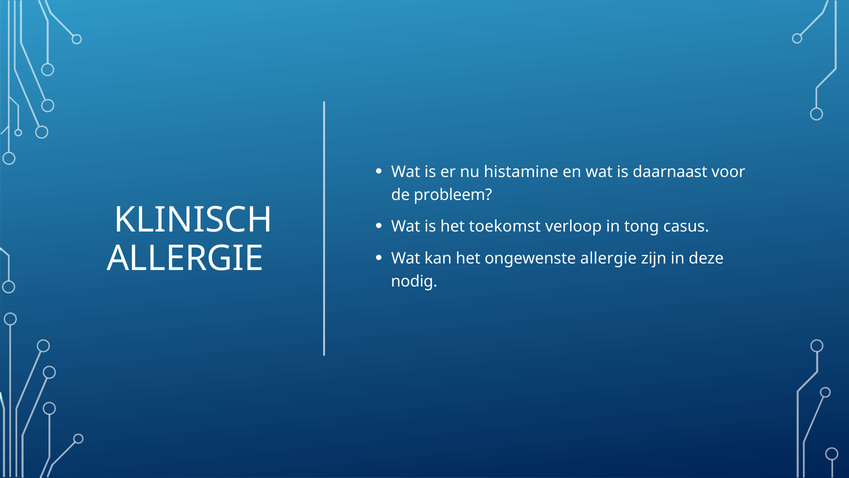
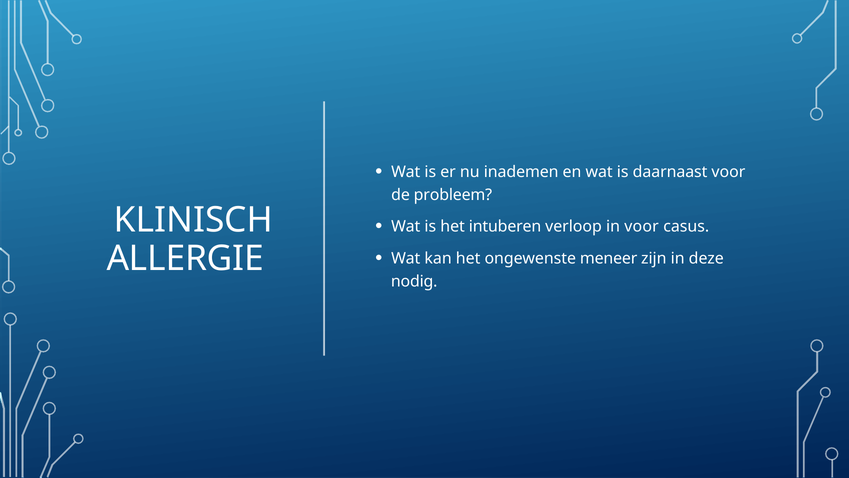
histamine: histamine -> inademen (521, 172)
toekomst: toekomst -> intuberen (505, 226)
in tong: tong -> voor (642, 226)
ongewenste allergie: allergie -> meneer (609, 258)
